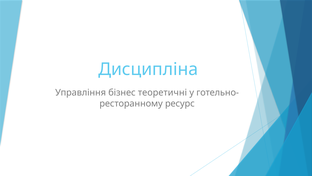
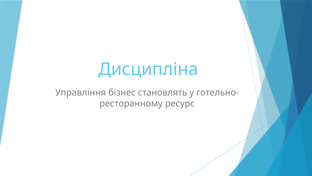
теоретичні: теоретичні -> становлять (163, 92)
